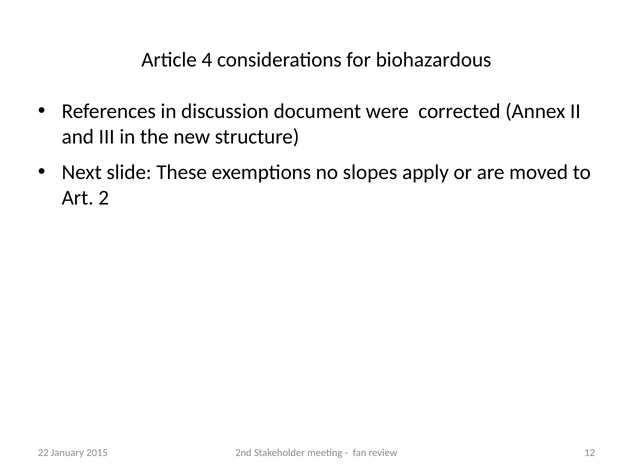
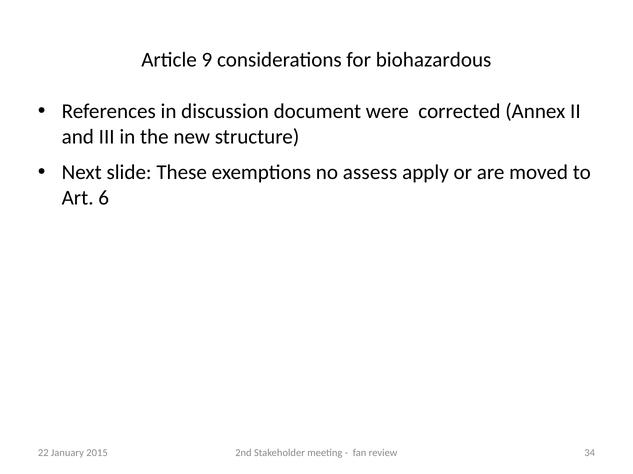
4: 4 -> 9 (207, 60)
slopes: slopes -> assess (370, 173)
2: 2 -> 6 (104, 198)
12: 12 -> 34 (590, 453)
